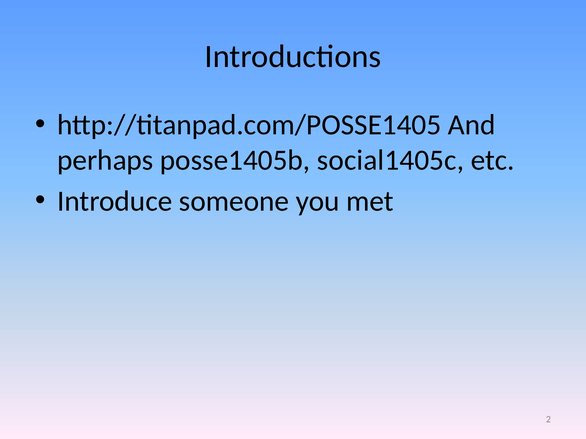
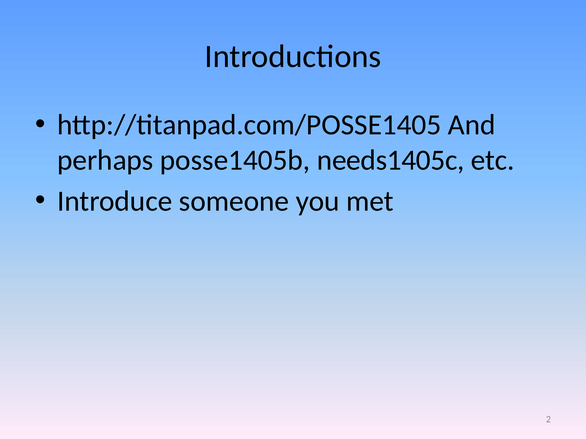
social1405c: social1405c -> needs1405c (391, 160)
